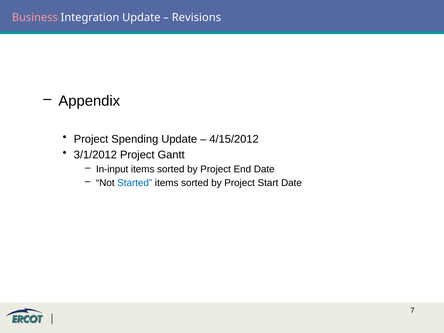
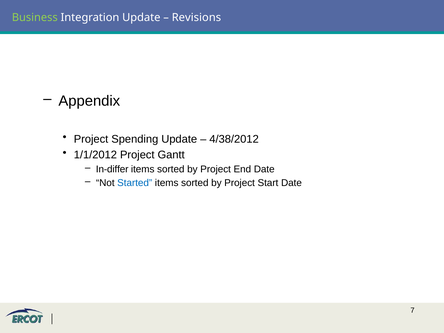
Business colour: pink -> light green (35, 17)
4/15/2012: 4/15/2012 -> 4/38/2012 (234, 139)
3/1/2012: 3/1/2012 -> 1/1/2012 (95, 155)
In-input: In-input -> In-differ (112, 169)
